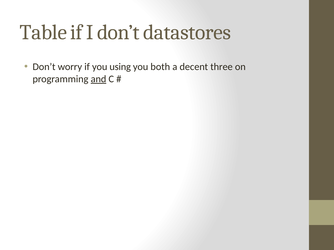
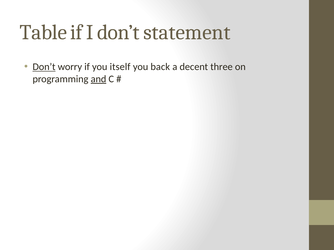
datastores: datastores -> statement (187, 32)
Don’t underline: none -> present (44, 67)
using: using -> itself (120, 67)
both: both -> back (160, 67)
